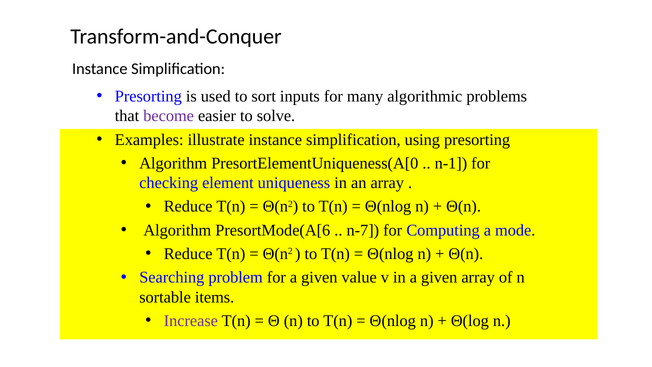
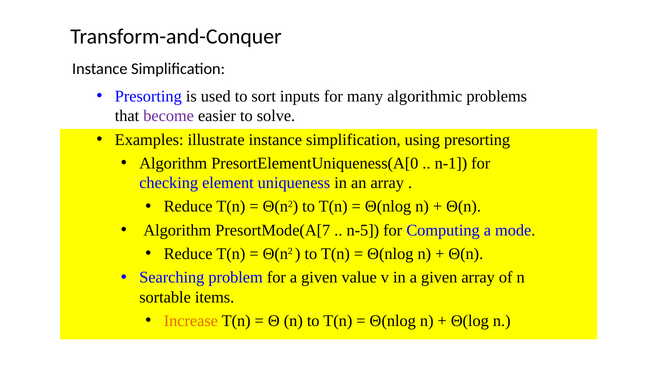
PresortMode(A[6: PresortMode(A[6 -> PresortMode(A[7 (273, 230)
n-7: n-7 -> n-5 (363, 230)
Increase colour: purple -> orange (191, 321)
